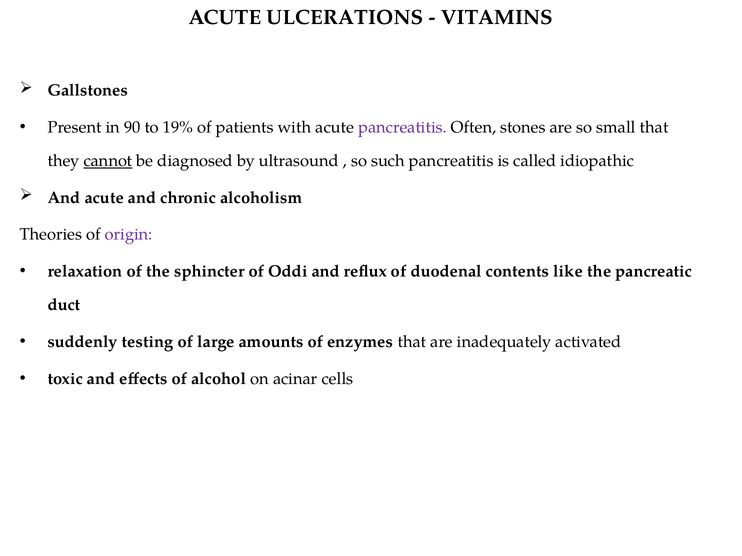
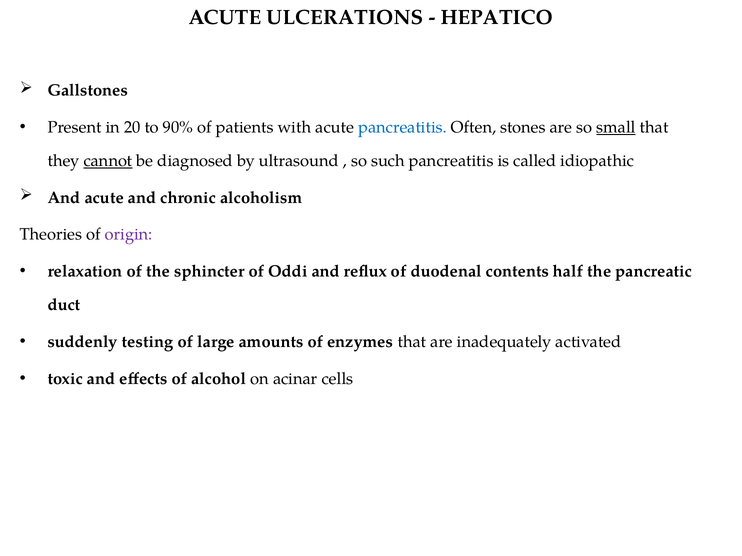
VITAMINS: VITAMINS -> HEPATICO (497, 17)
90: 90 -> 20 (132, 127)
19%: 19% -> 90% (178, 127)
pancreatitis colour: purple -> blue (402, 127)
small underline: none -> present (616, 127)
like: like -> half (568, 272)
